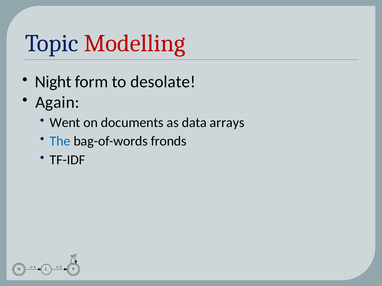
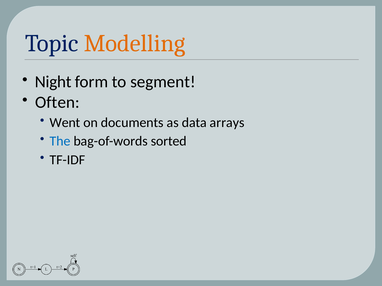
Modelling colour: red -> orange (135, 44)
desolate: desolate -> segment (163, 82)
Again: Again -> Often (57, 102)
fronds: fronds -> sorted (169, 141)
